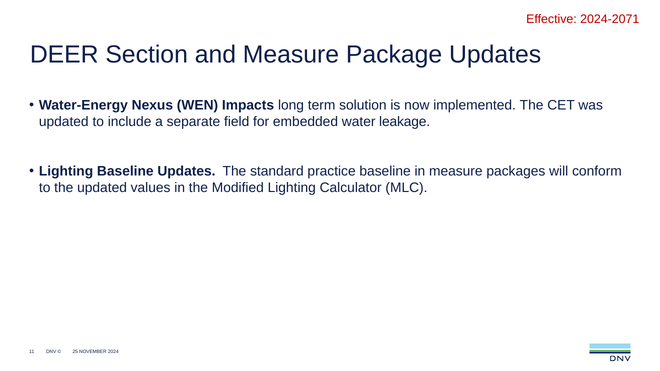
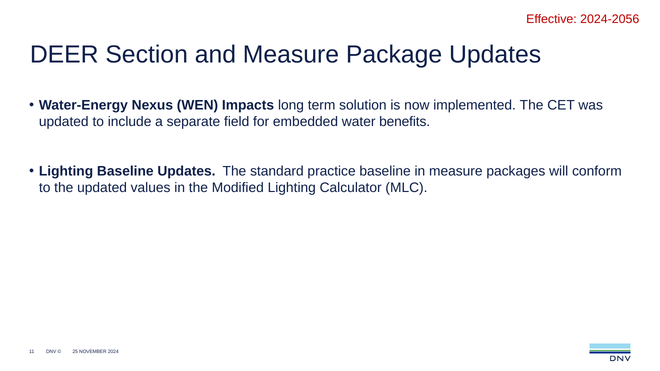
2024-2071: 2024-2071 -> 2024-2056 (610, 19)
leakage: leakage -> benefits (405, 122)
